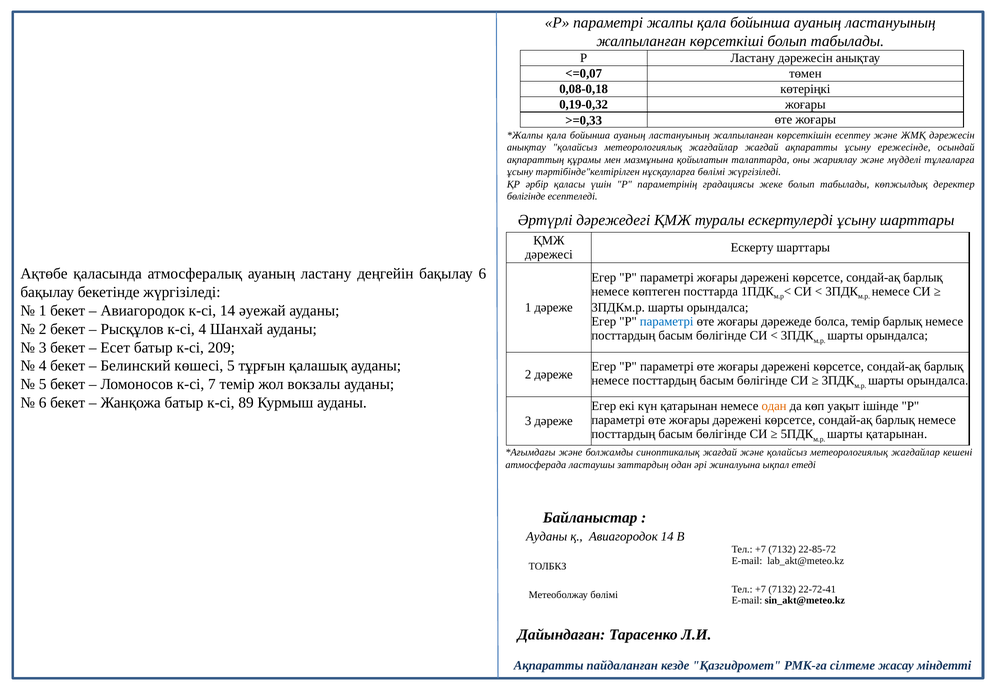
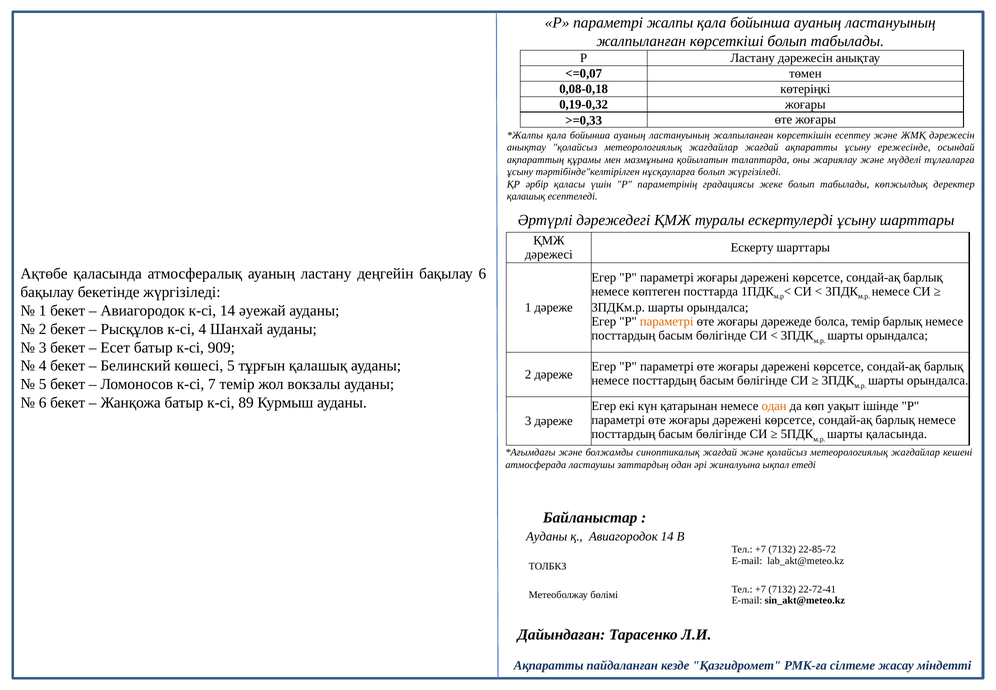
нұсқауларға бөлімі: бөлімі -> болып (711, 172)
бөлігінде: бөлігінде -> қалашық (526, 196)
параметрі colour: blue -> orange (667, 321)
209: 209 -> 909 (221, 347)
шарты қатарынан: қатарынан -> қаласында (897, 434)
